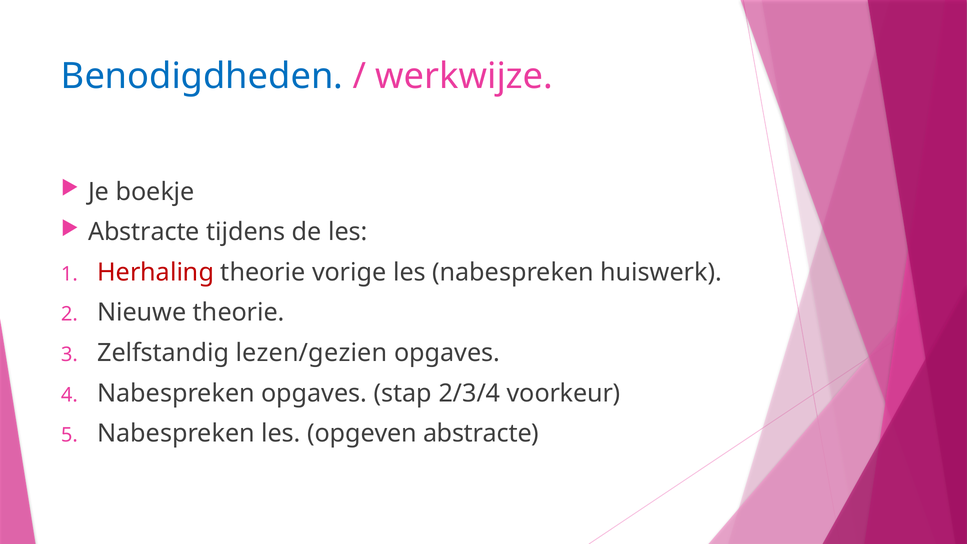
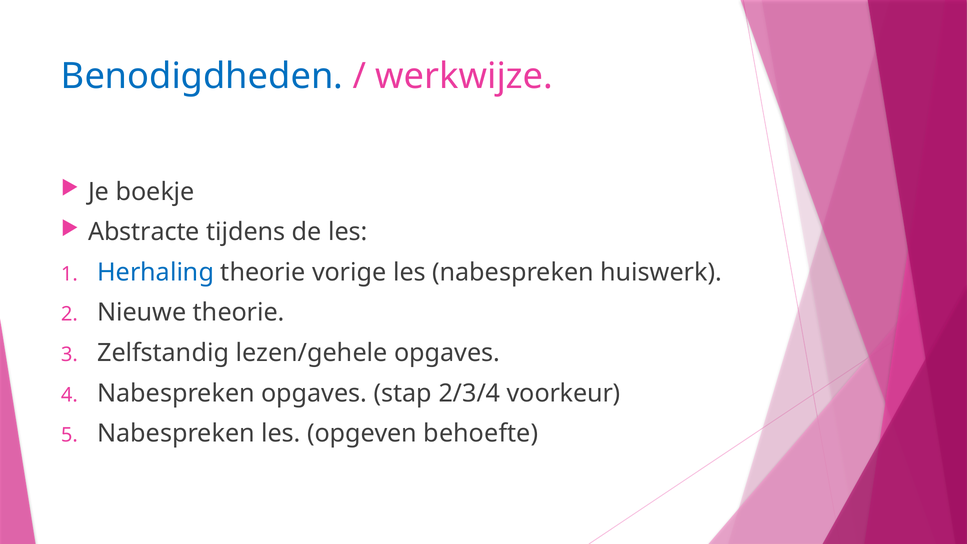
Herhaling colour: red -> blue (156, 272)
lezen/gezien: lezen/gezien -> lezen/gehele (312, 353)
opgeven abstracte: abstracte -> behoefte (481, 433)
